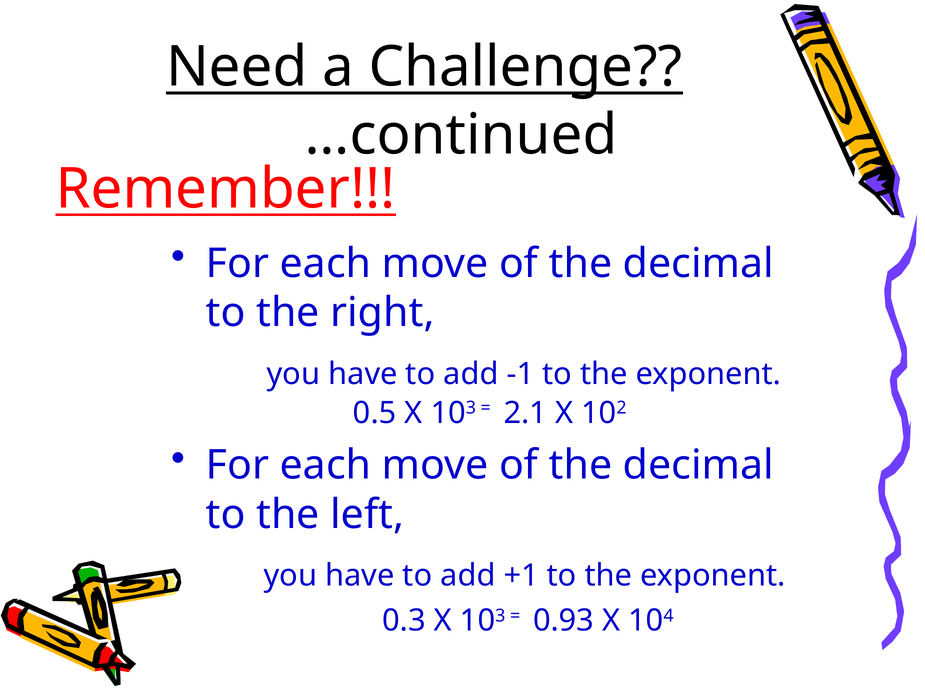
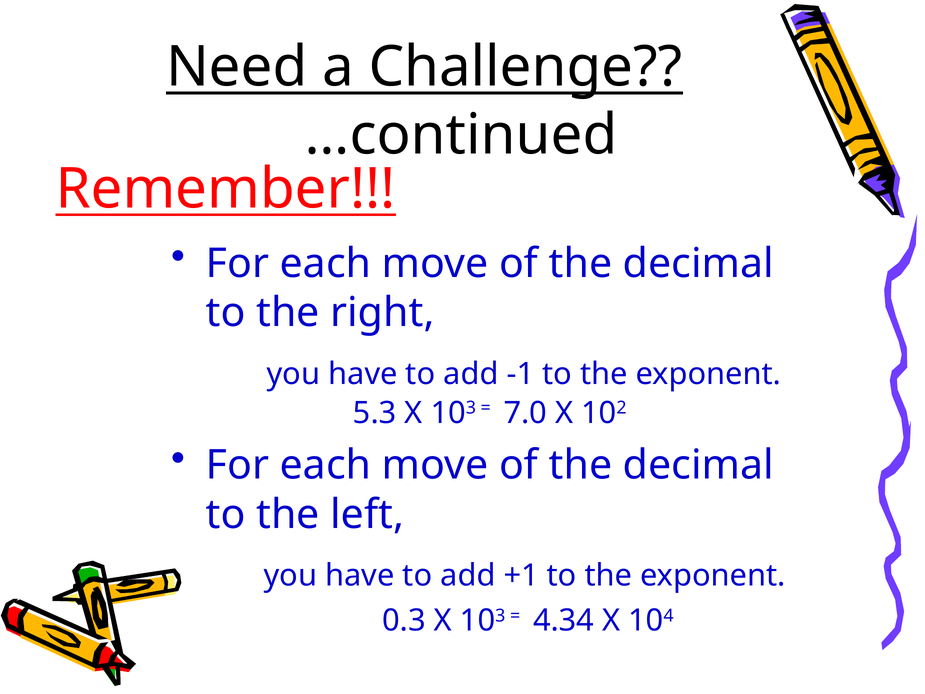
0.5: 0.5 -> 5.3 (375, 413)
2.1: 2.1 -> 7.0 (525, 413)
0.93: 0.93 -> 4.34 (564, 620)
